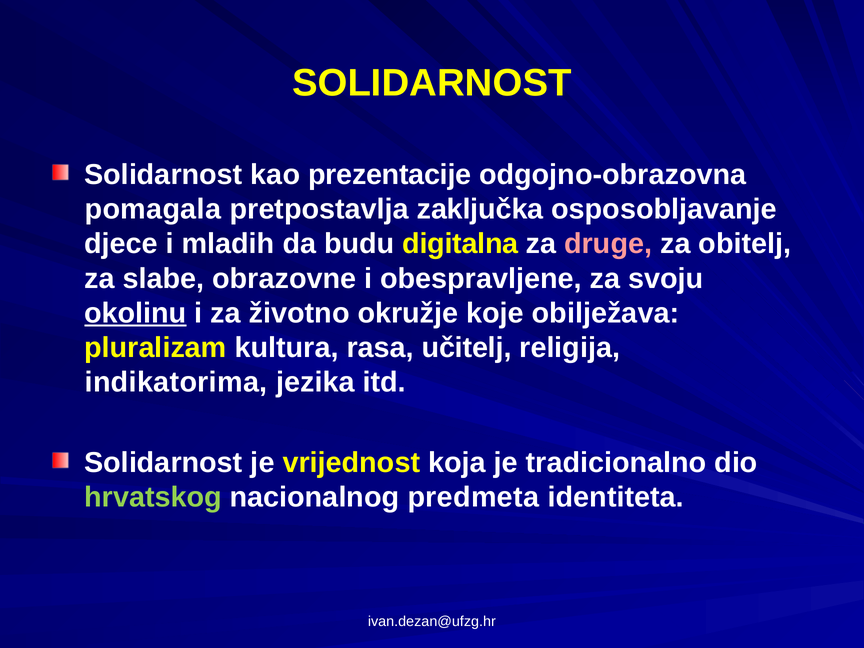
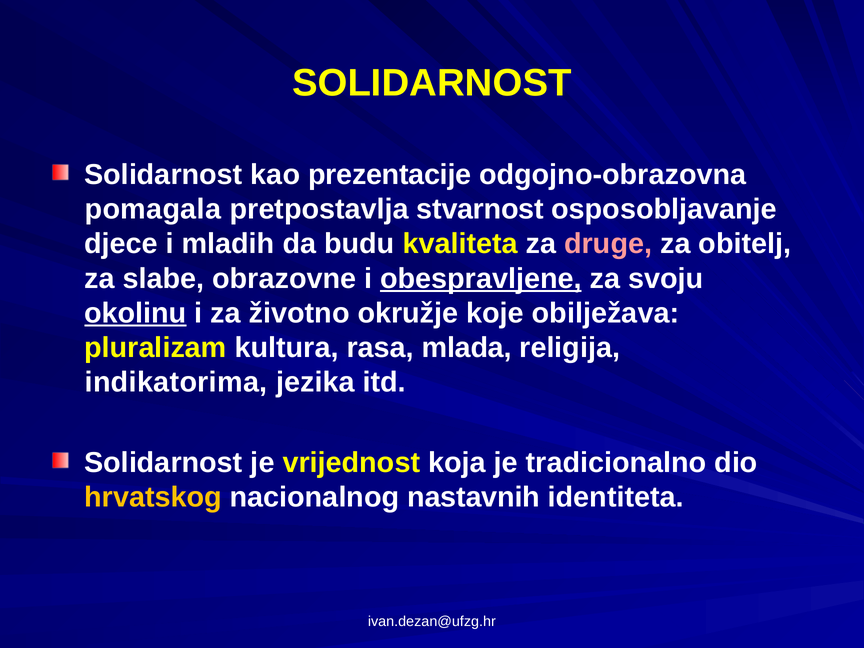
zaključka: zaključka -> stvarnost (480, 209)
digitalna: digitalna -> kvaliteta (460, 244)
obespravljene underline: none -> present (481, 279)
učitelj: učitelj -> mlada (467, 348)
hrvatskog colour: light green -> yellow (153, 497)
predmeta: predmeta -> nastavnih (474, 497)
